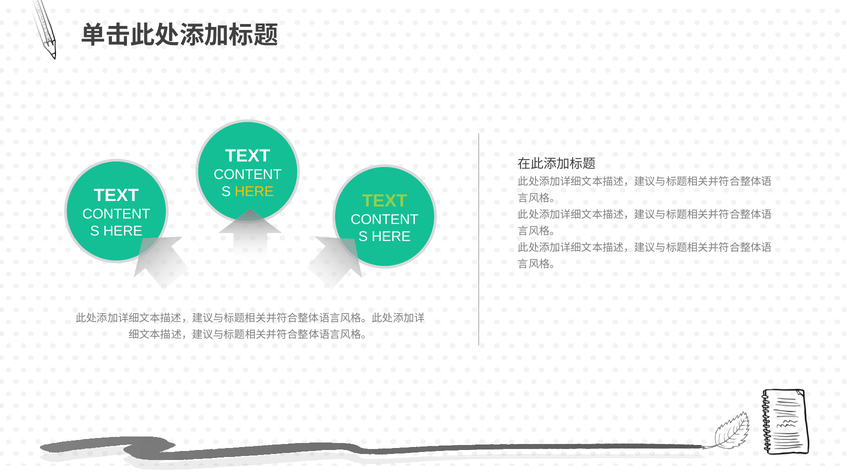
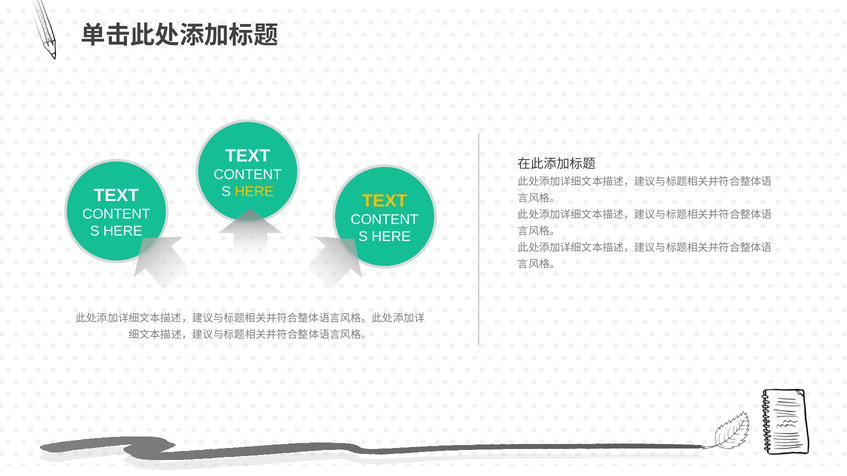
TEXT colour: light green -> yellow (385, 201)
